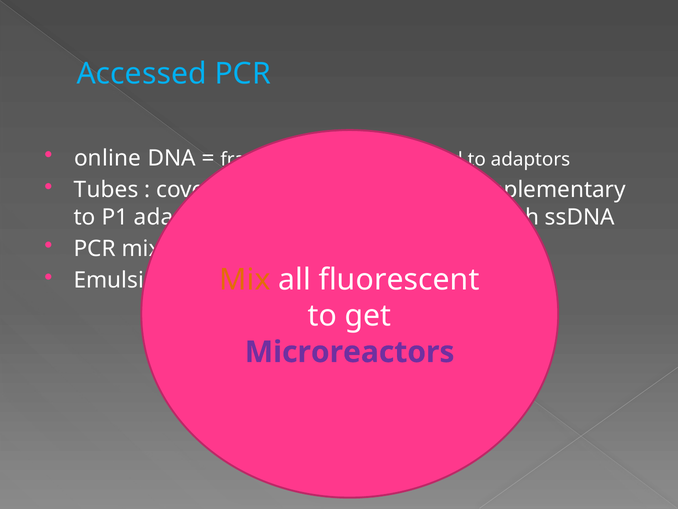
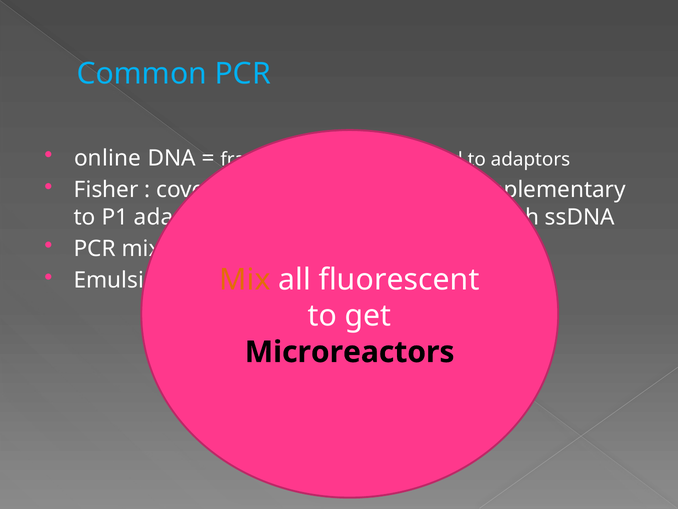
Accessed: Accessed -> Common (142, 74)
Tubes: Tubes -> Fisher (106, 190)
Microreactors colour: purple -> black (350, 352)
